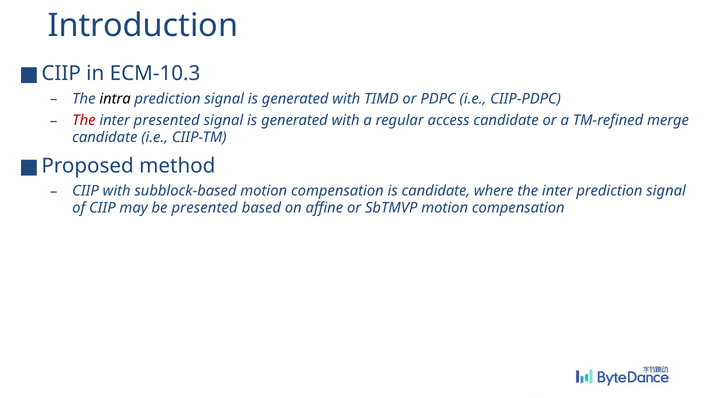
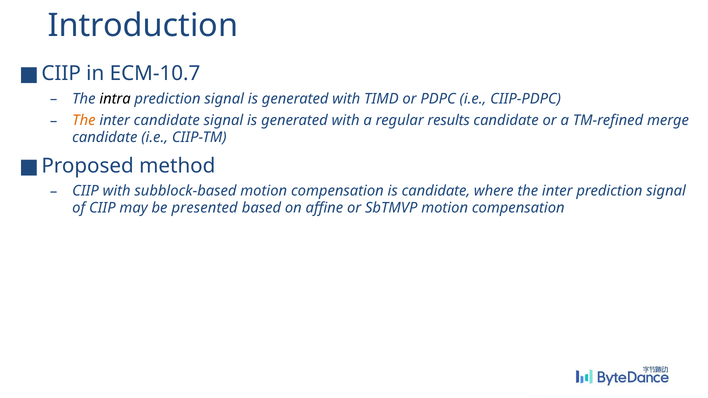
ECM-10.3: ECM-10.3 -> ECM-10.7 (155, 74)
The colour: red -> orange (84, 121)
inter presented: presented -> candidate (167, 121)
access: access -> results (449, 121)
